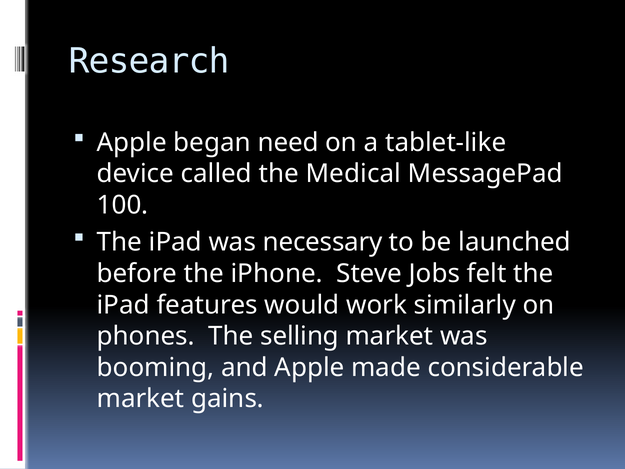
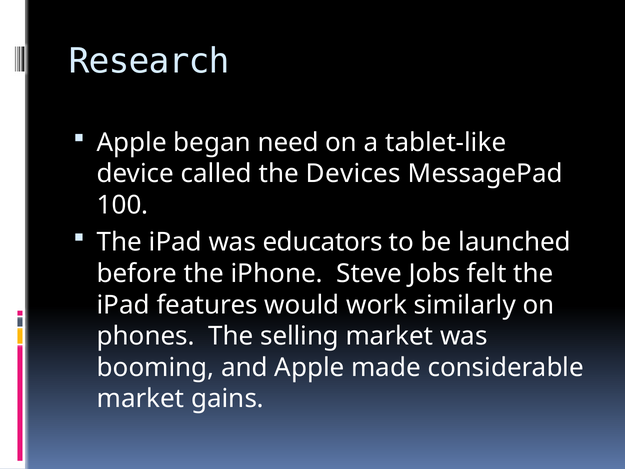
Medical: Medical -> Devices (353, 174)
necessary: necessary -> educators (323, 242)
